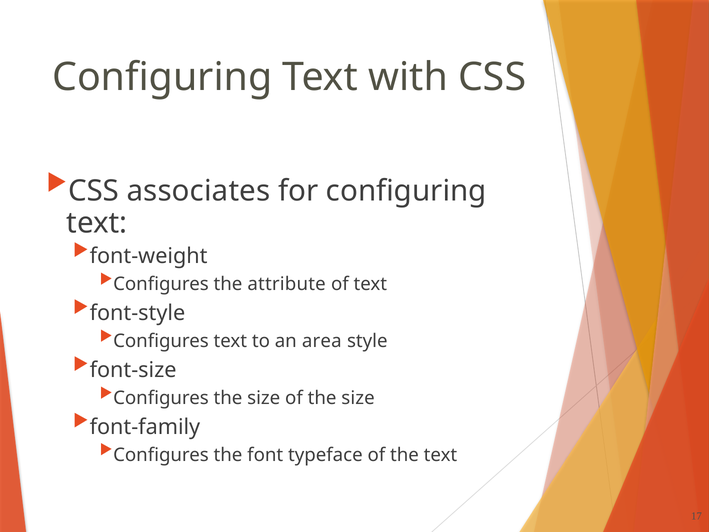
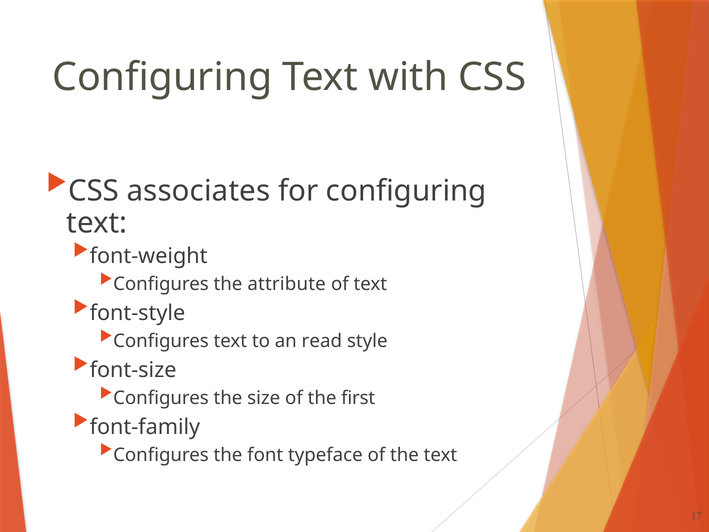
area: area -> read (322, 341)
of the size: size -> first (358, 398)
